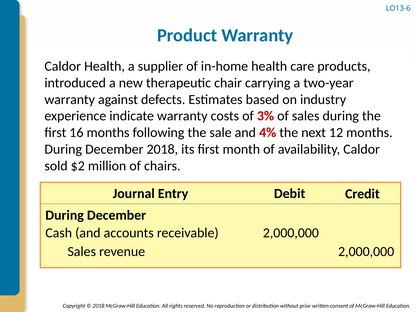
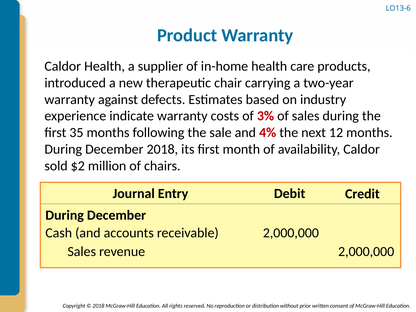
16: 16 -> 35 (76, 133)
